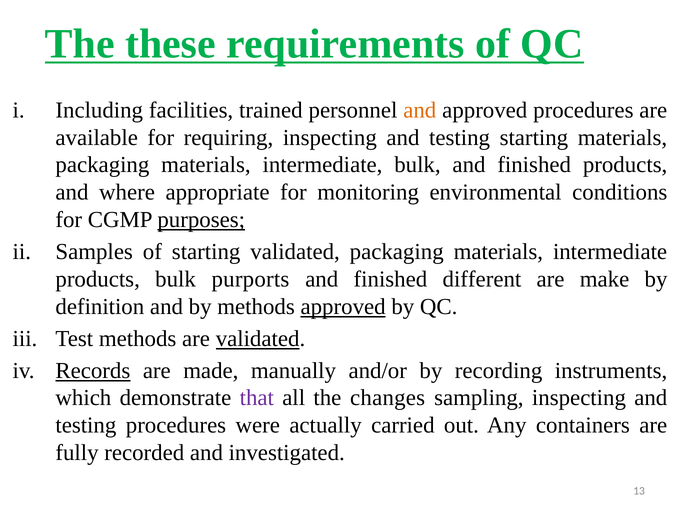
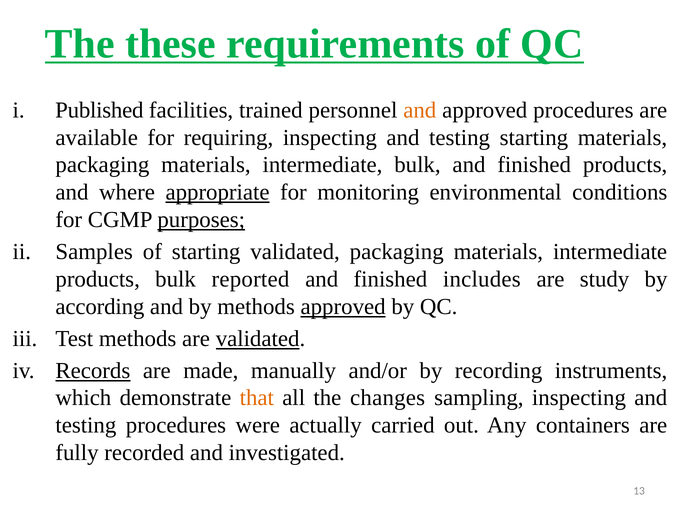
Including: Including -> Published (99, 110)
appropriate underline: none -> present (218, 193)
purports: purports -> reported (250, 279)
different: different -> includes (482, 279)
make: make -> study (605, 279)
definition: definition -> according (100, 307)
that colour: purple -> orange (257, 398)
